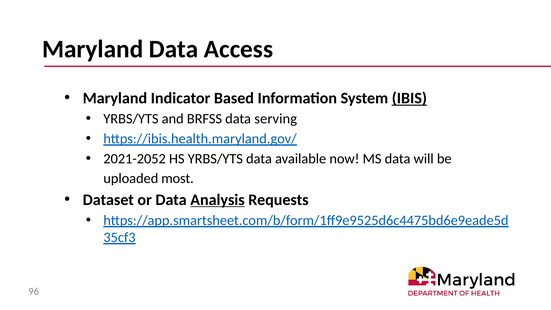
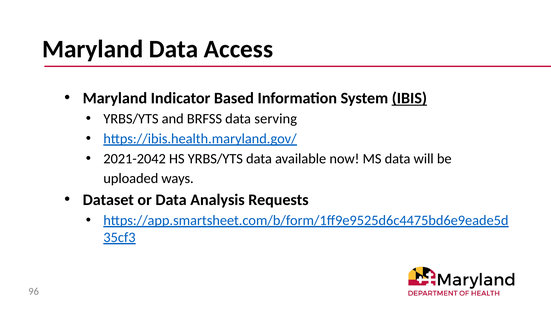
2021-2052: 2021-2052 -> 2021-2042 (135, 159)
most: most -> ways (178, 179)
Analysis underline: present -> none (218, 200)
